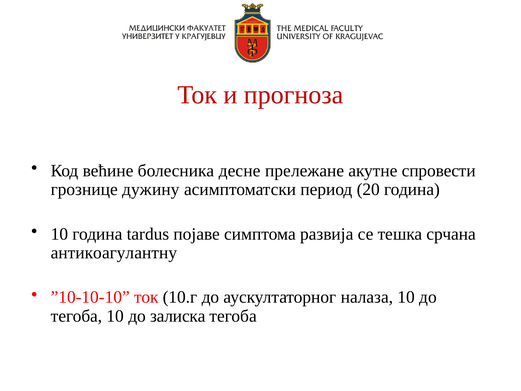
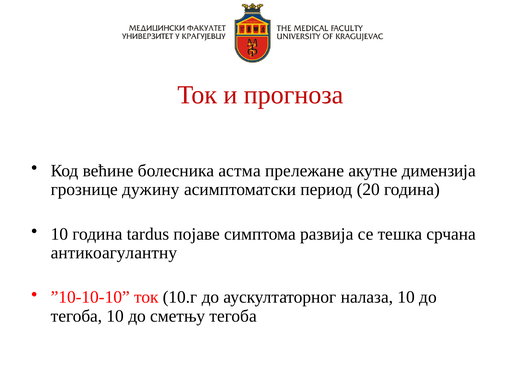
десне: десне -> астма (240, 171)
спровести: спровести -> димензија (439, 171)
залиска: залиска -> сметњу (178, 316)
